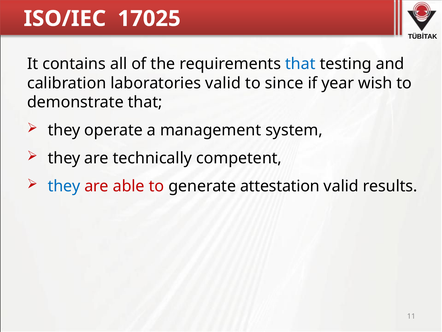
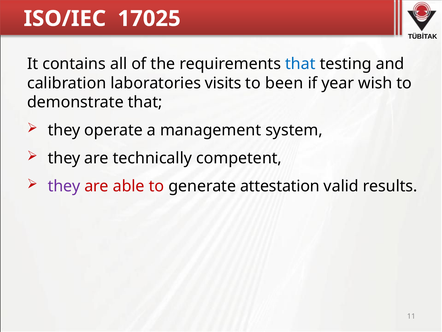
laboratories valid: valid -> visits (223, 83)
since: since -> been (284, 83)
they colour: blue -> purple (64, 186)
